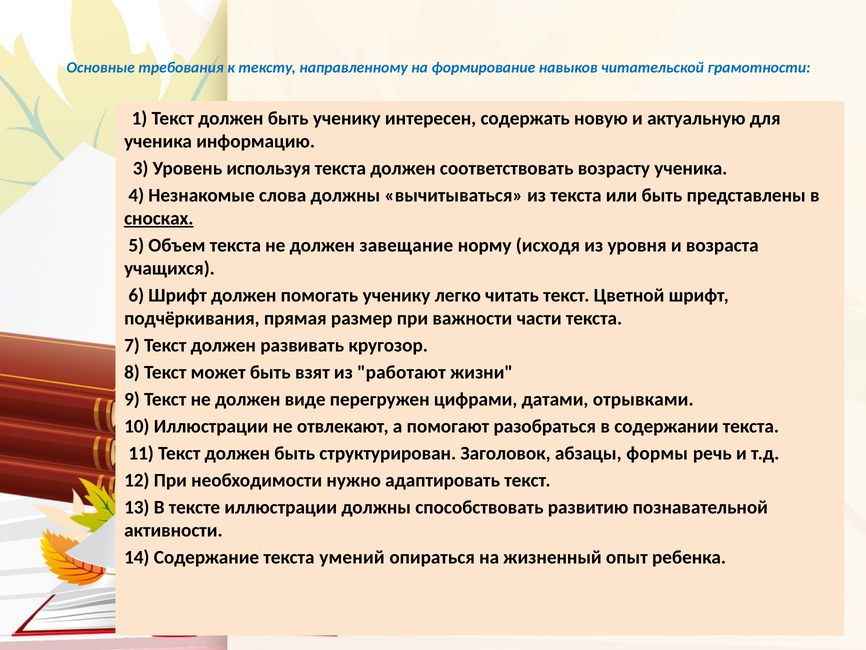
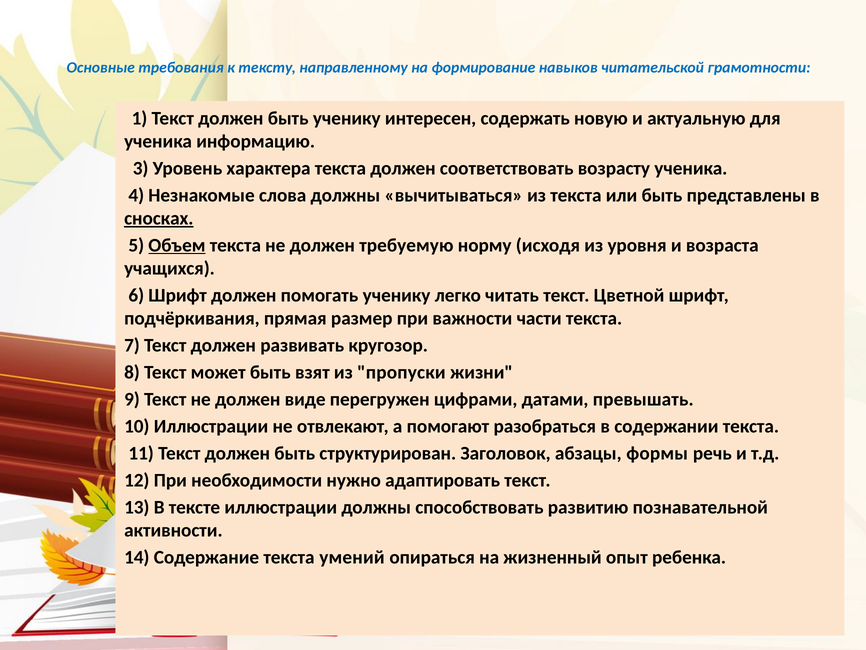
используя: используя -> характера (268, 168)
Объем underline: none -> present (177, 245)
завещание: завещание -> требуемую (406, 245)
работают: работают -> пропуски (401, 372)
отрывками: отрывками -> превышать (643, 399)
